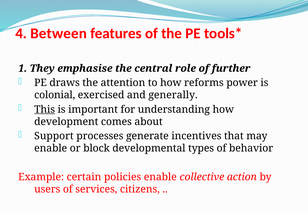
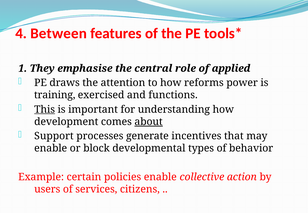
further: further -> applied (231, 68)
colonial: colonial -> training (55, 95)
generally: generally -> functions (173, 95)
about underline: none -> present (149, 122)
